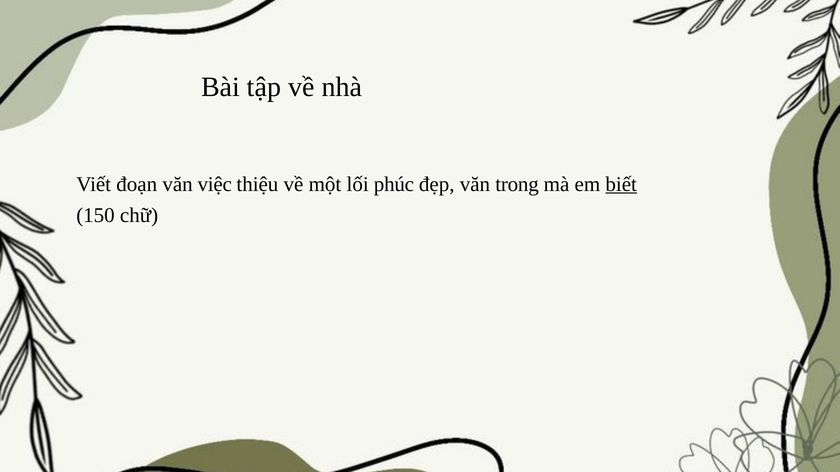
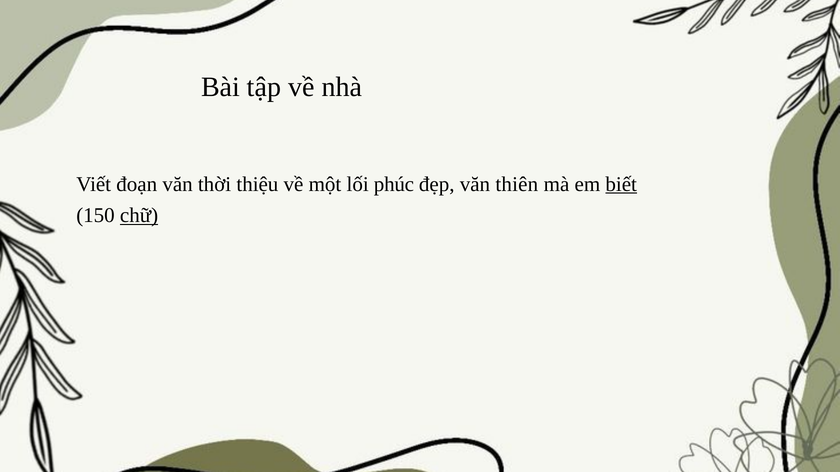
việc: việc -> thời (215, 184)
trong: trong -> thiên (517, 184)
chữ underline: none -> present (139, 216)
